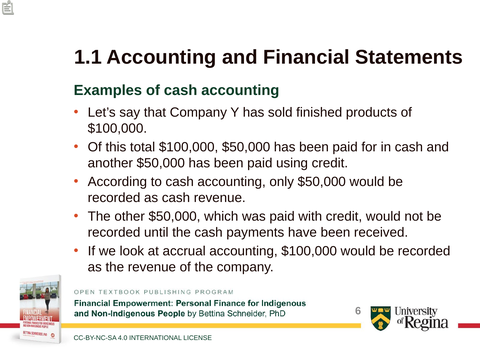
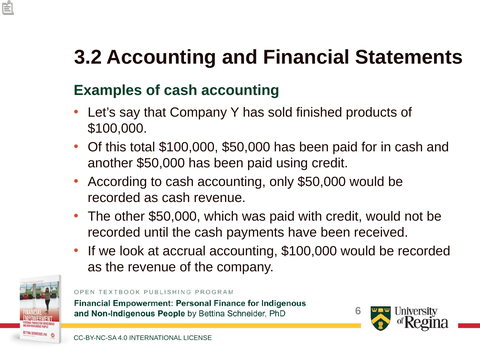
1.1: 1.1 -> 3.2 (88, 57)
